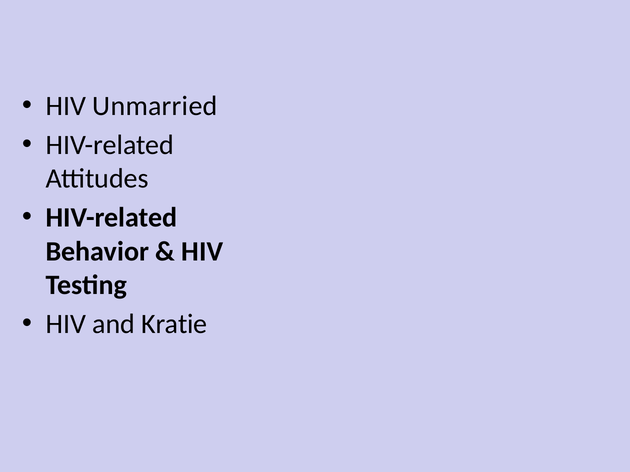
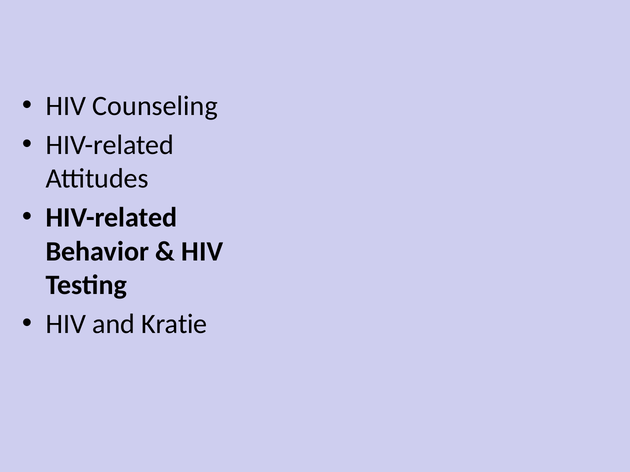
Unmarried: Unmarried -> Counseling (155, 106)
